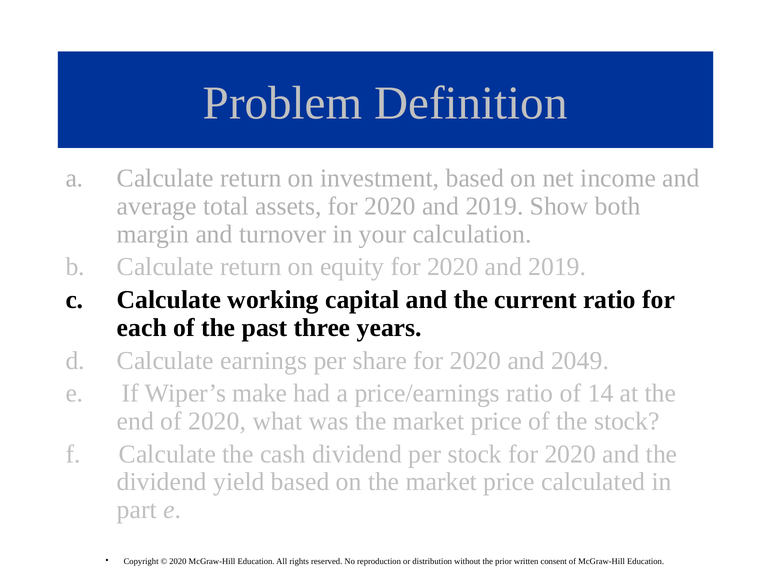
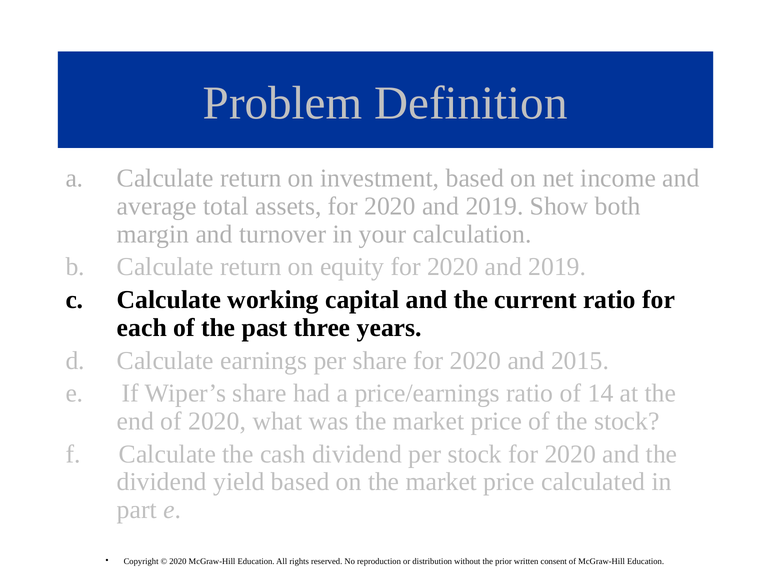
2049: 2049 -> 2015 (580, 360)
Wiper’s make: make -> share (260, 393)
